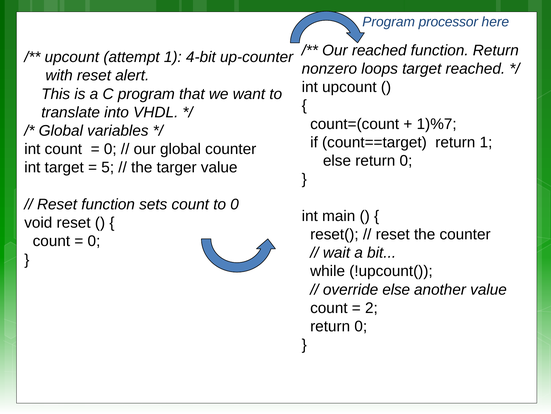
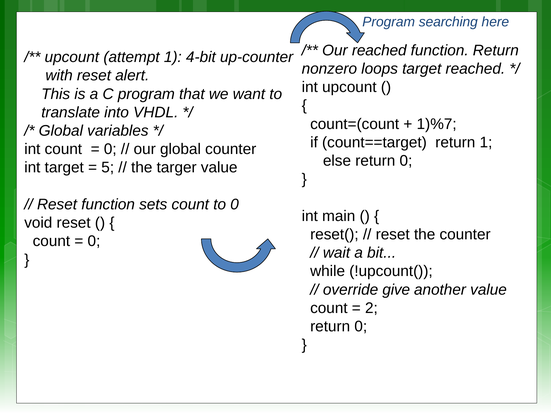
processor: processor -> searching (448, 22)
override else: else -> give (396, 289)
